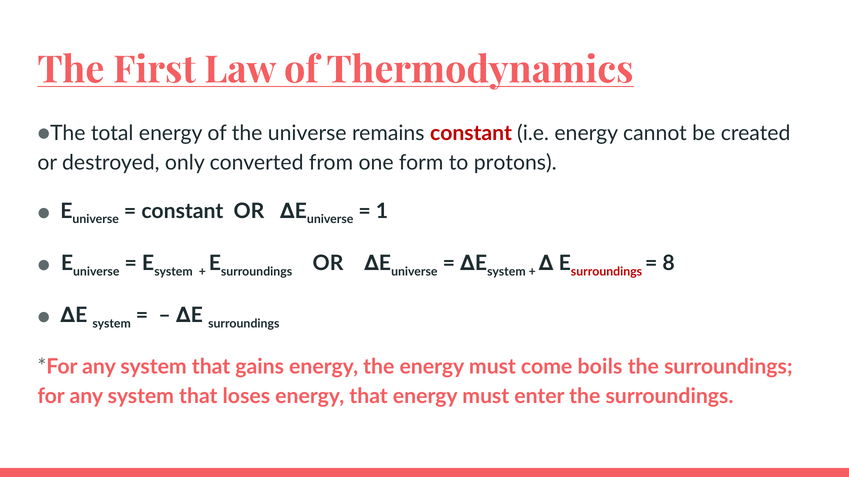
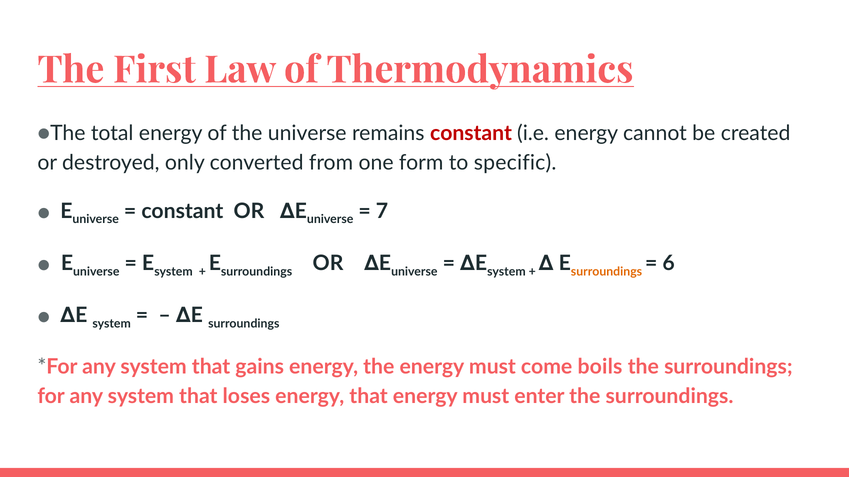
protons: protons -> specific (515, 163)
1: 1 -> 7 (382, 211)
surroundings colour: red -> orange (606, 272)
8: 8 -> 6 (669, 264)
